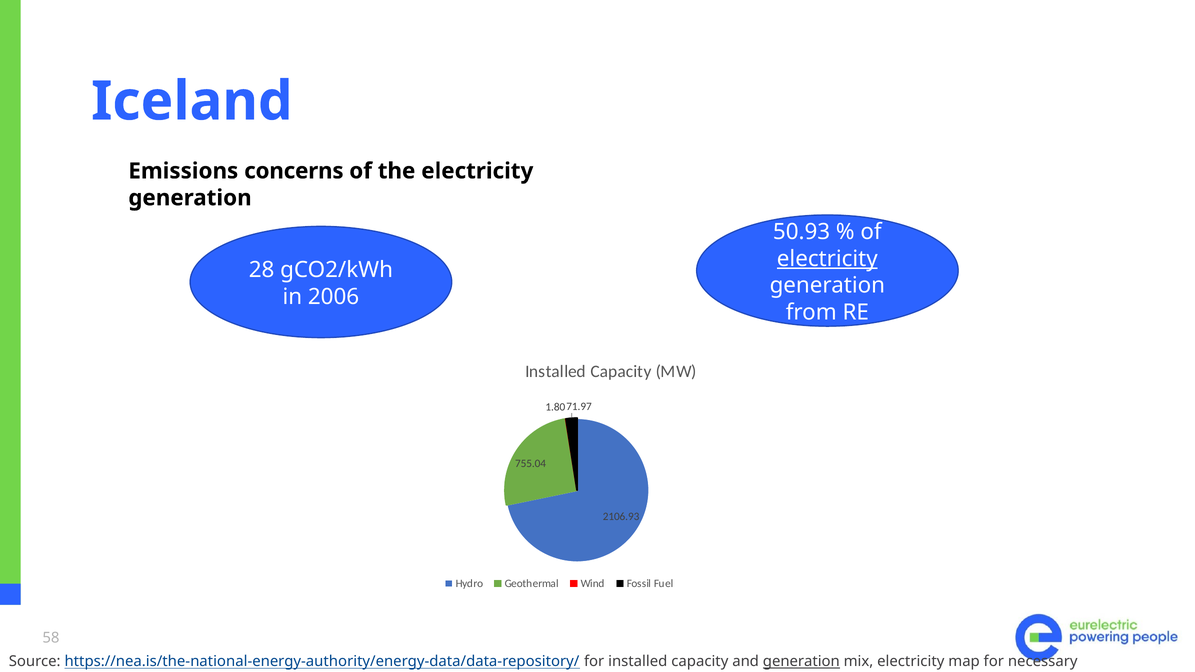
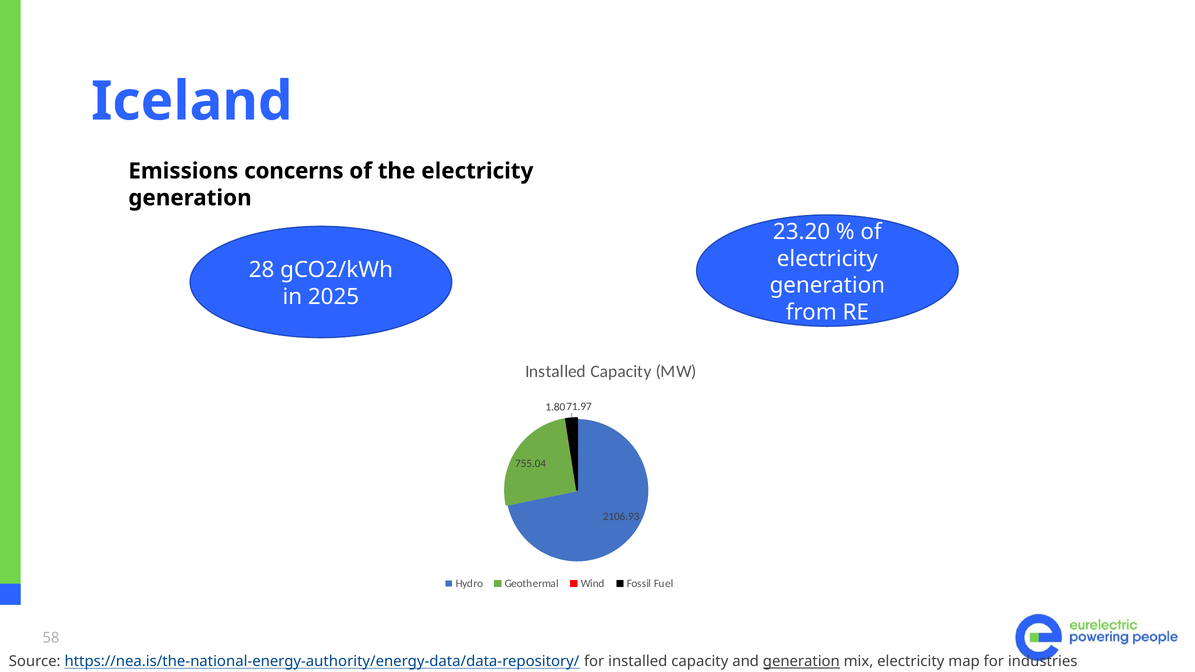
50.93: 50.93 -> 23.20 (802, 232)
electricity underline: present -> none (827, 259)
2006: 2006 -> 2025 (334, 297)
necessary: necessary -> industries (1043, 662)
